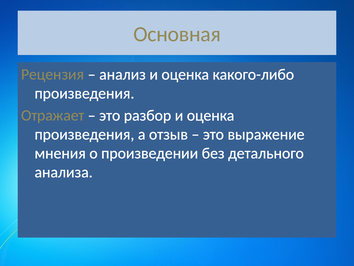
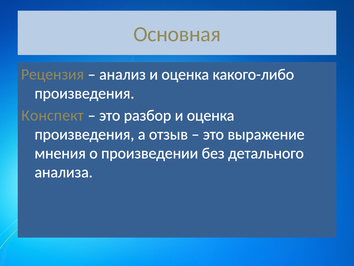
Отражает: Отражает -> Конспект (53, 115)
